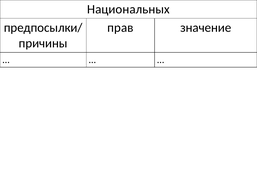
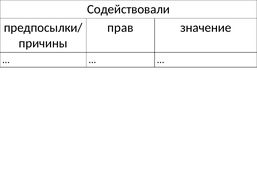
Национальных: Национальных -> Содействовали (128, 9)
